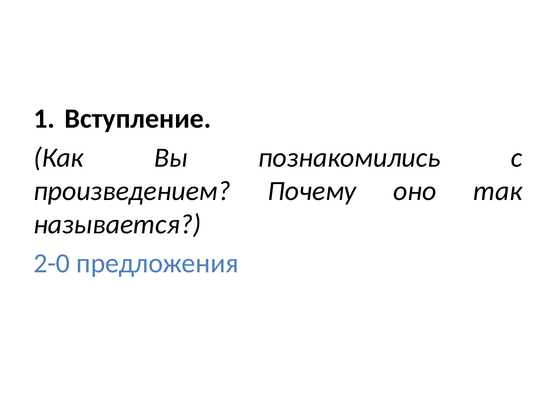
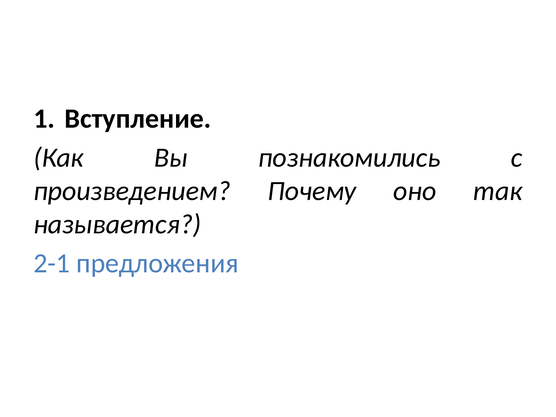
2-0: 2-0 -> 2-1 (52, 263)
